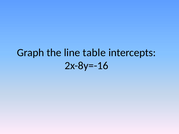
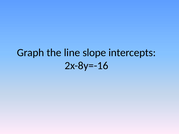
table: table -> slope (94, 53)
